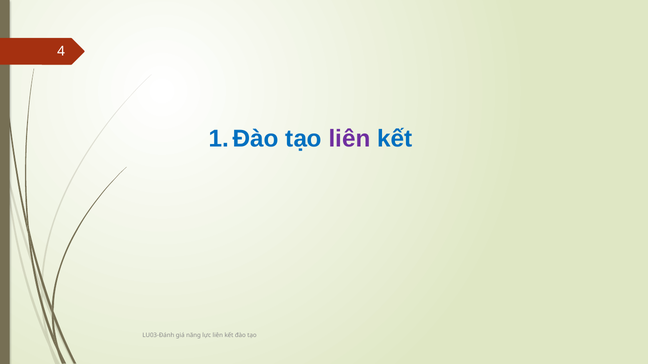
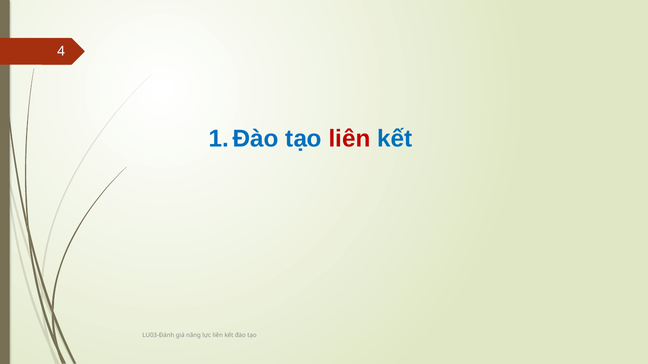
liên colour: purple -> red (349, 139)
